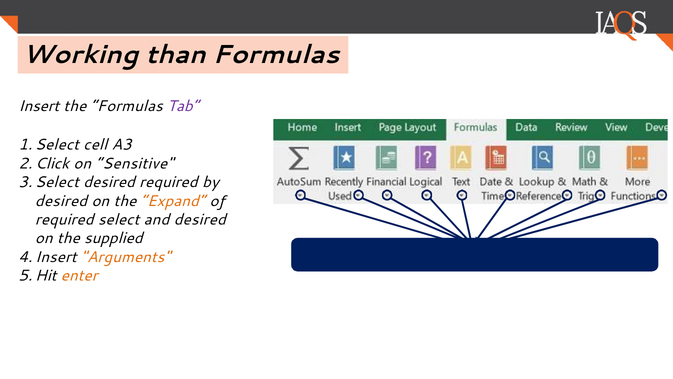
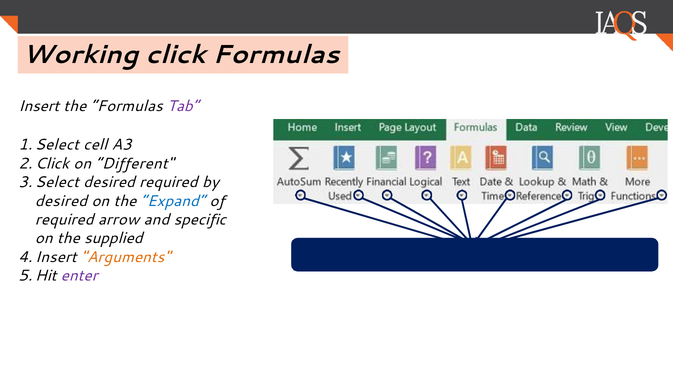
than: than -> click (176, 55)
Sensitive: Sensitive -> Different (135, 163)
Expand colour: orange -> blue (173, 201)
select: select -> arrow (119, 219)
and desired: desired -> specific (200, 219)
enter colour: orange -> purple (79, 275)
